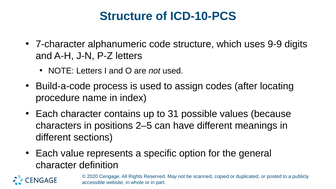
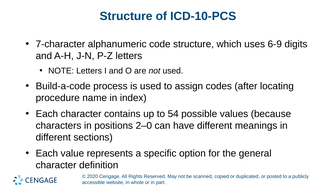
9-9: 9-9 -> 6-9 (275, 44)
31: 31 -> 54 (173, 114)
2–5: 2–5 -> 2–0 (144, 126)
